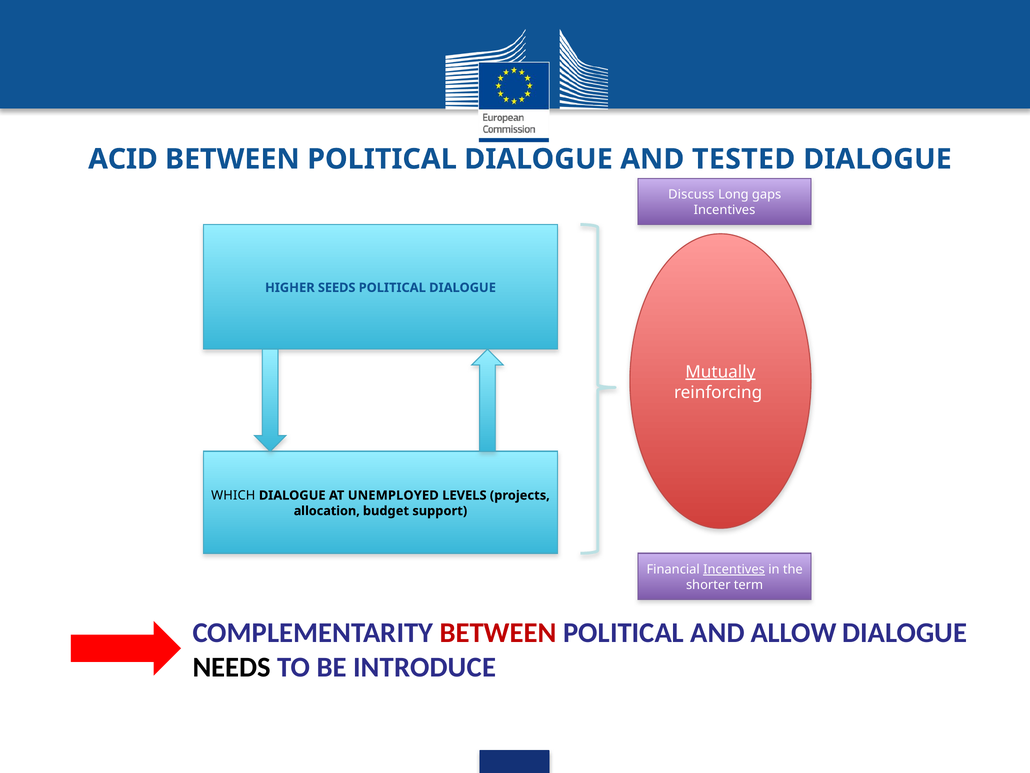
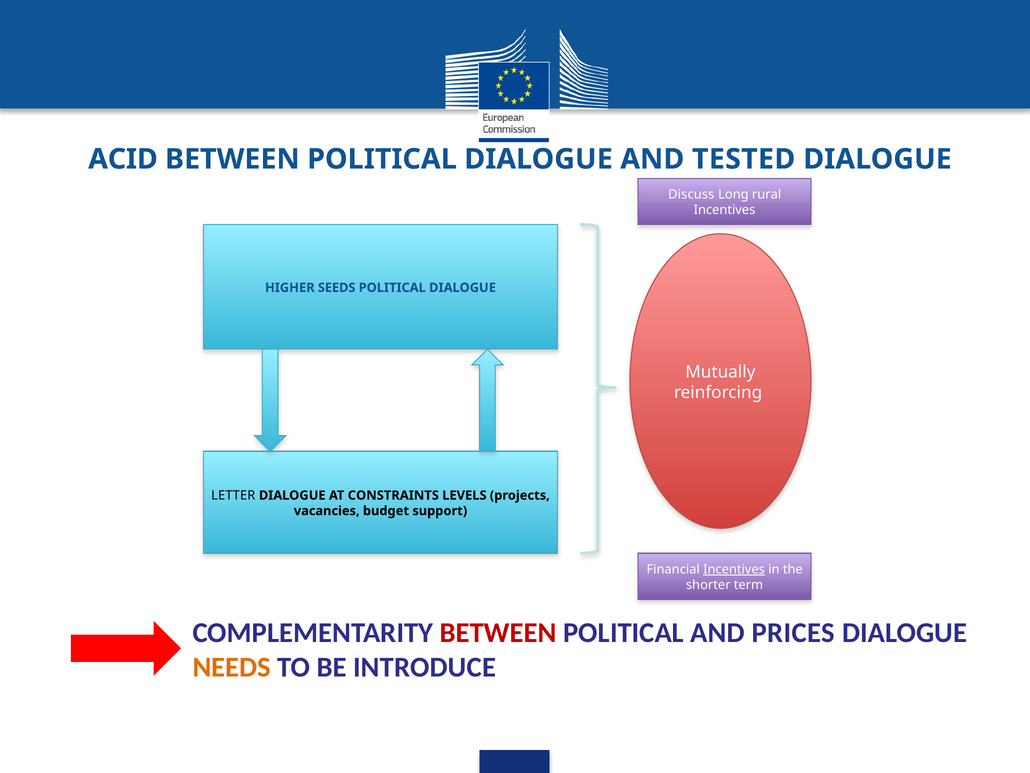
gaps: gaps -> rural (767, 194)
Mutually underline: present -> none (720, 372)
WHICH: WHICH -> LETTER (233, 495)
UNEMPLOYED: UNEMPLOYED -> CONSTRAINTS (393, 495)
allocation: allocation -> vacancies (327, 511)
ALLOW: ALLOW -> PRICES (793, 632)
NEEDS colour: black -> orange (232, 667)
